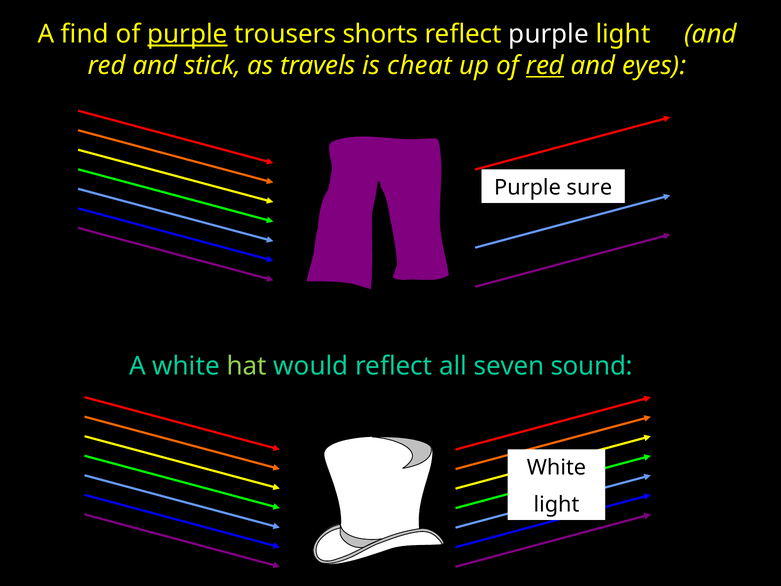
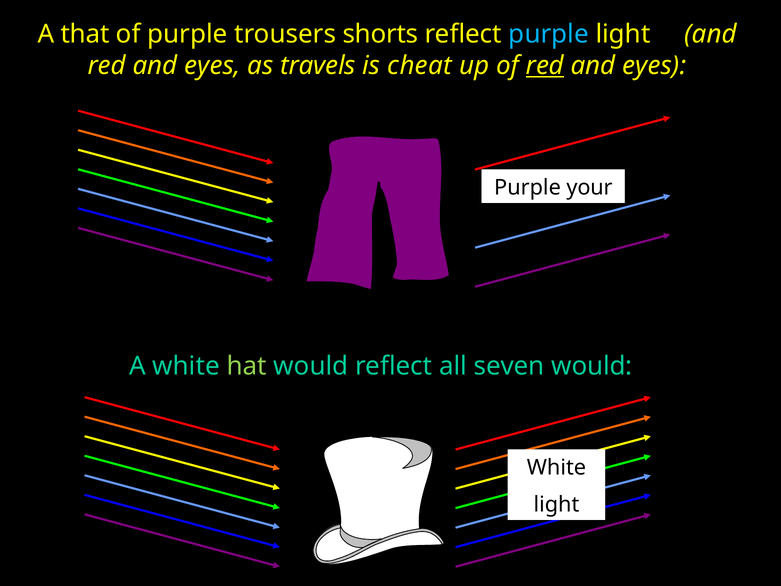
find: find -> that (85, 34)
purple underline: present -> none (187, 34)
purple colour: white -> light blue (549, 34)
stick: stick -> eyes (212, 66)
sure: sure -> your (590, 188)
seven sound: sound -> would (592, 366)
